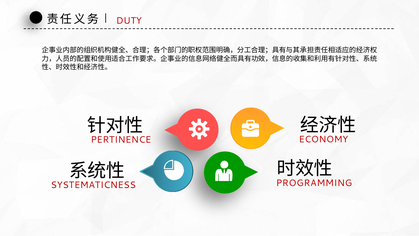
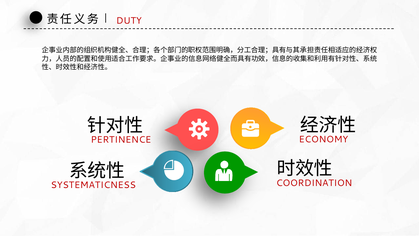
PROGRAMMING: PROGRAMMING -> COORDINATION (314, 183)
